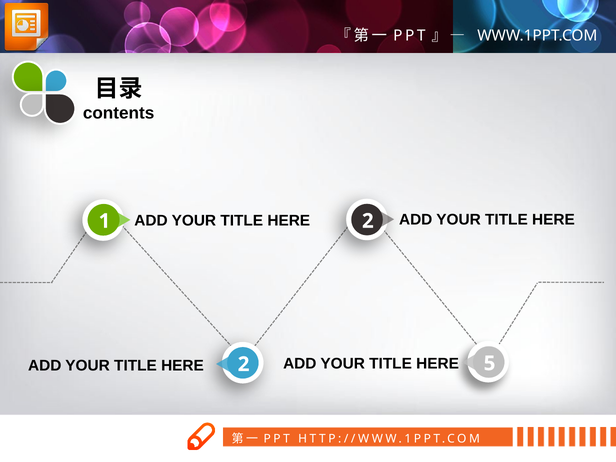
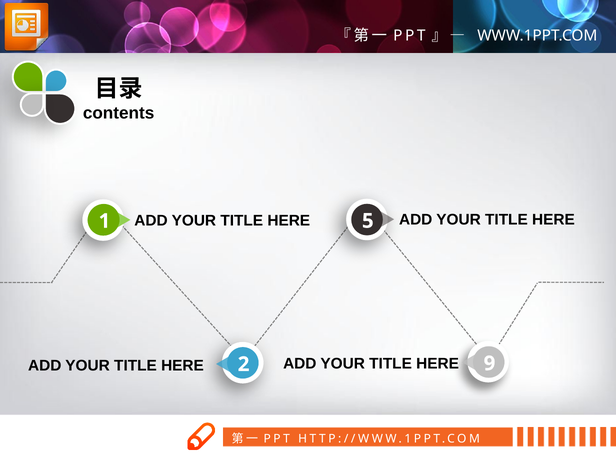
2: 2 -> 5 (368, 221)
5: 5 -> 9 (490, 363)
